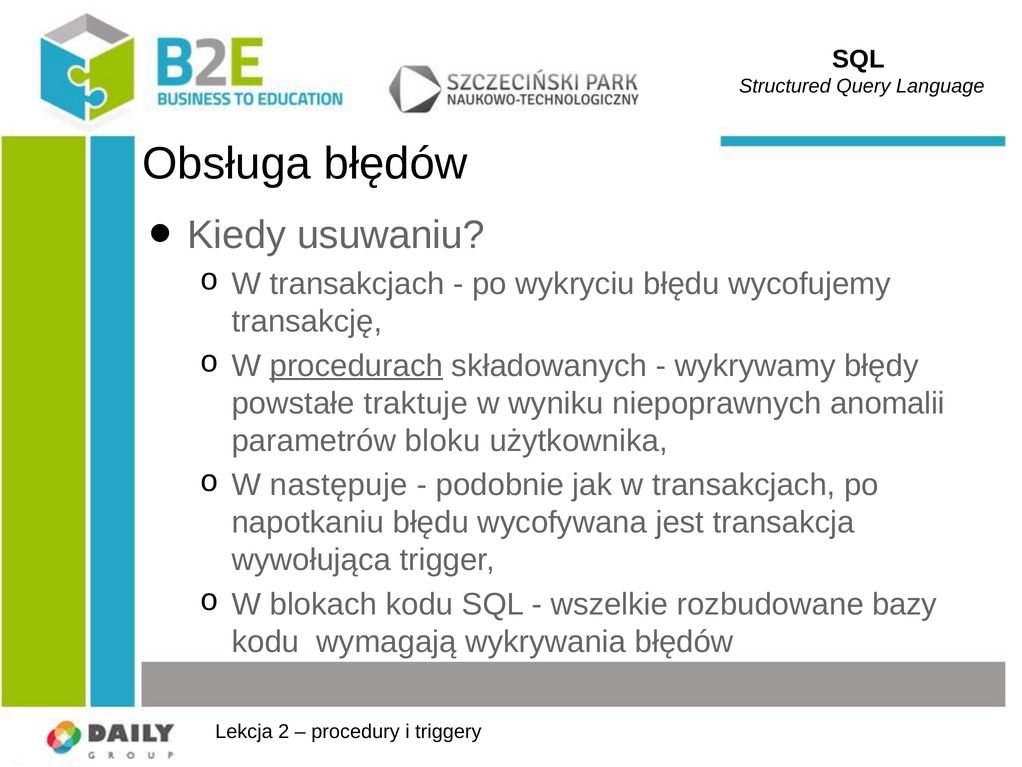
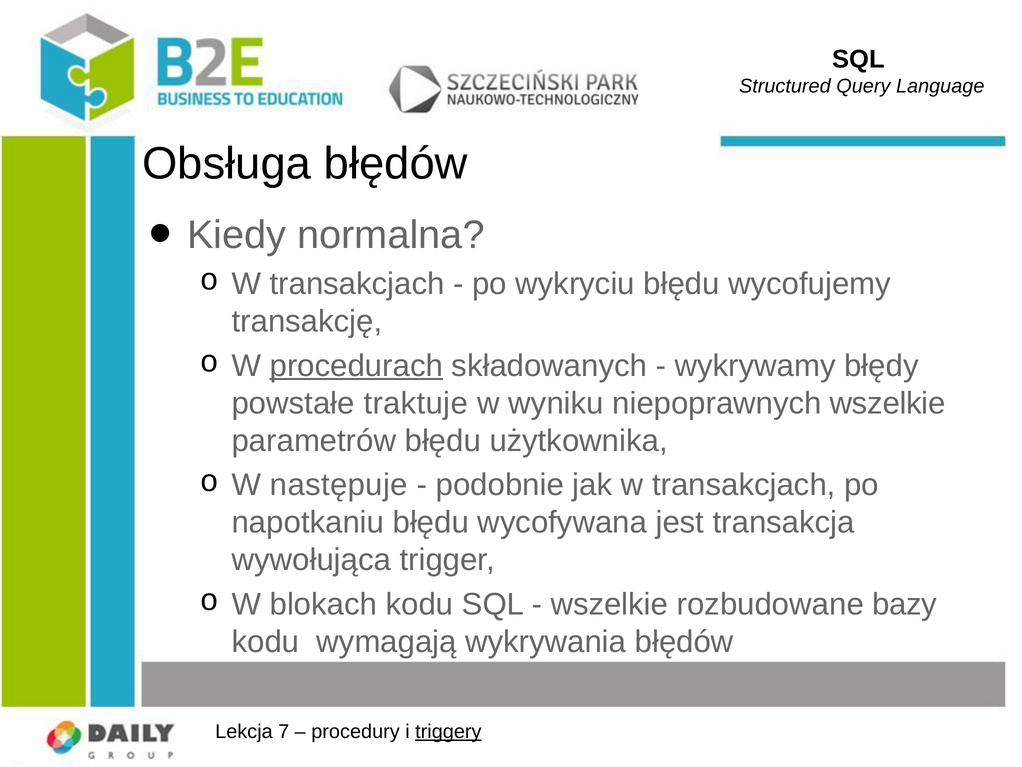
usuwaniu: usuwaniu -> normalna (391, 235)
niepoprawnych anomalii: anomalii -> wszelkie (888, 403)
parametrów bloku: bloku -> błędu (443, 440)
2: 2 -> 7 (284, 731)
triggery underline: none -> present (448, 731)
